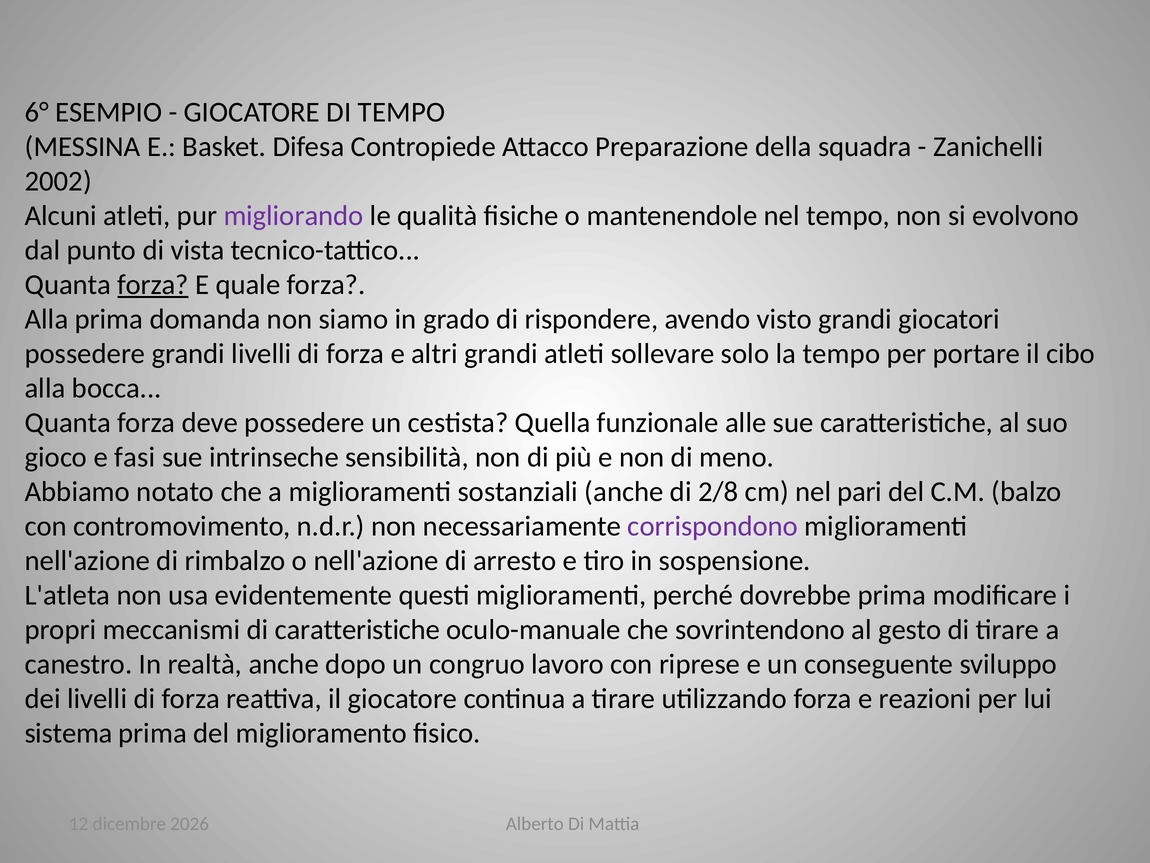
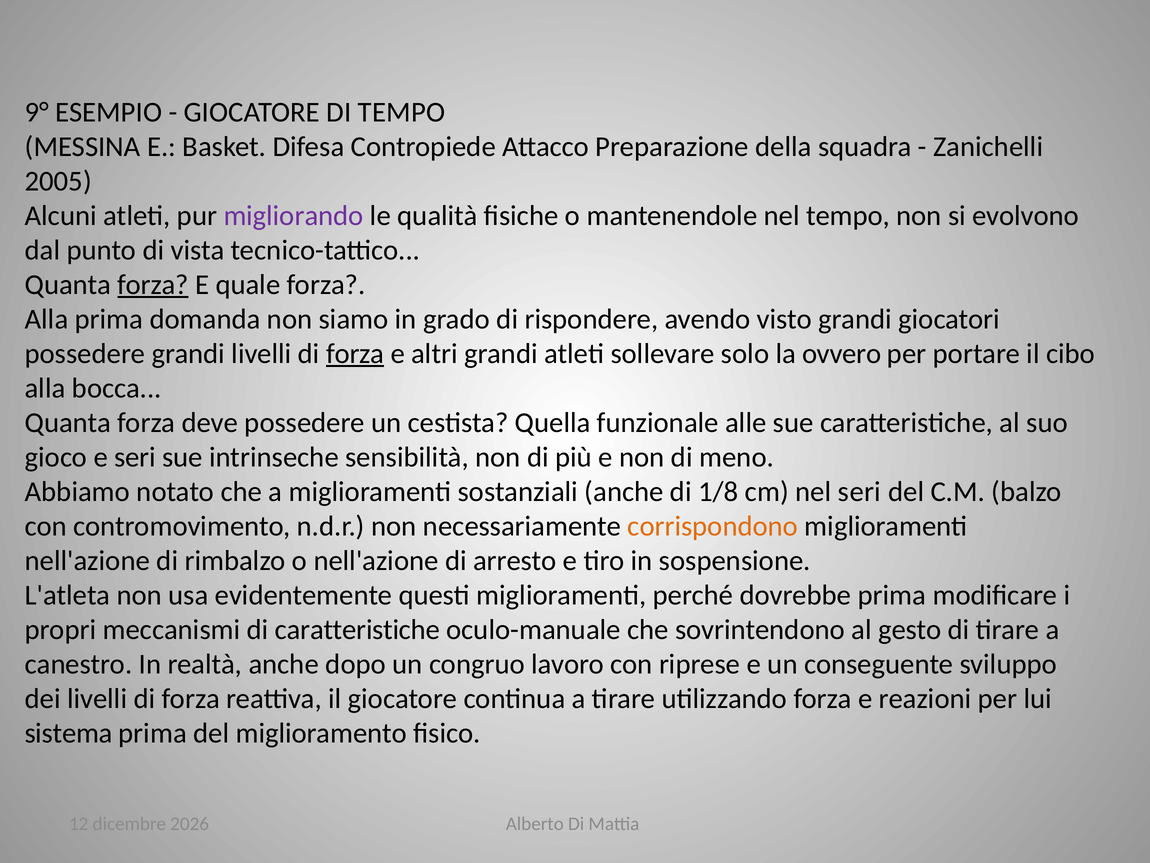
6°: 6° -> 9° (37, 112)
2002: 2002 -> 2005 (58, 181)
forza underline: none -> present (355, 353)
la tempo: tempo -> ovvero (842, 353)
e fasi: fasi -> seri (135, 457)
2/8: 2/8 -> 1/8 (718, 491)
nel pari: pari -> seri (859, 491)
corrispondono colour: purple -> orange (713, 526)
